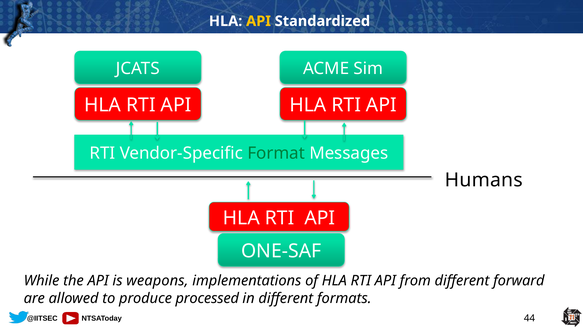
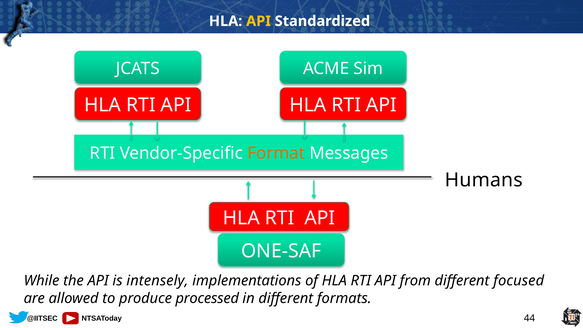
Format colour: green -> orange (276, 153)
weapons: weapons -> intensely (157, 281)
forward: forward -> focused (519, 281)
